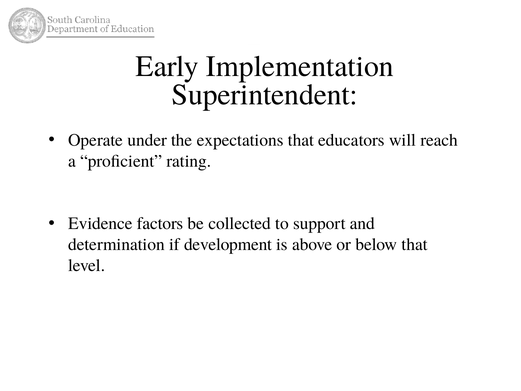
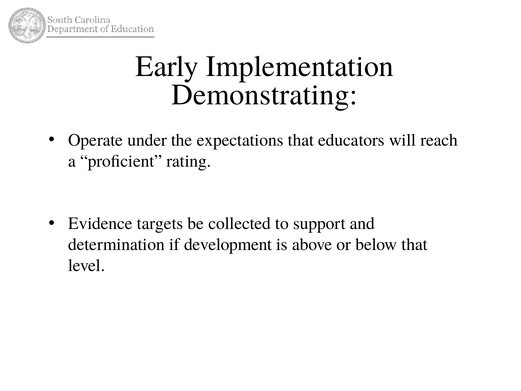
Superintendent: Superintendent -> Demonstrating (265, 95)
factors: factors -> targets (160, 223)
